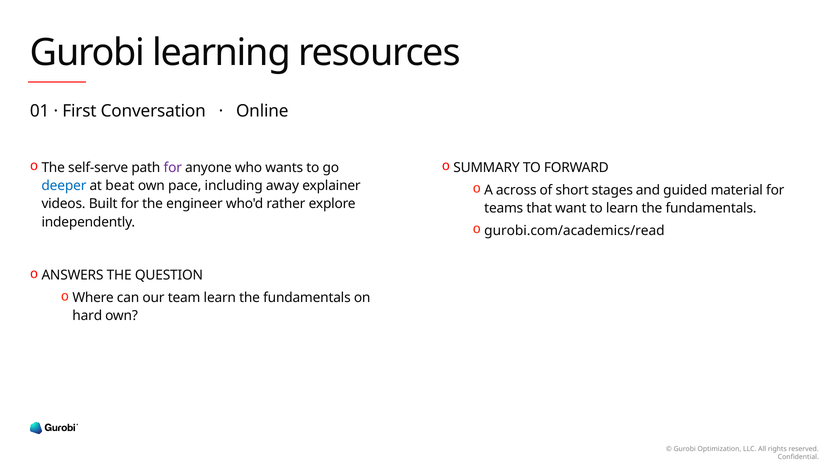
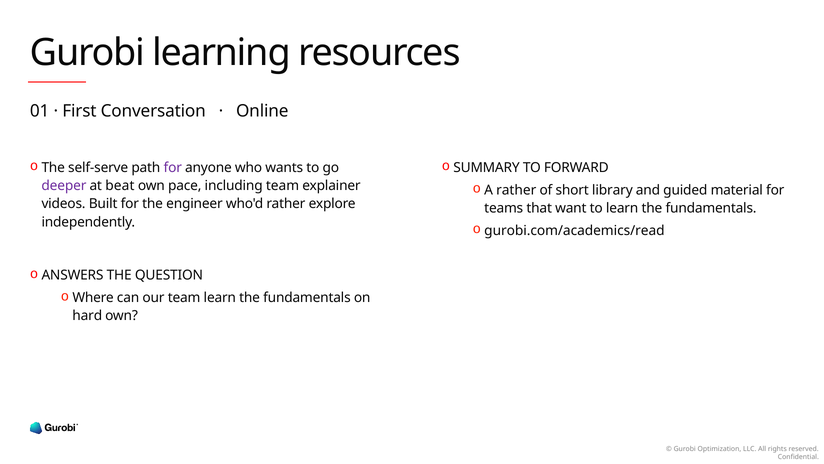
deeper colour: blue -> purple (64, 186)
including away: away -> team (282, 186)
A across: across -> rather (516, 190)
stages: stages -> library (612, 190)
